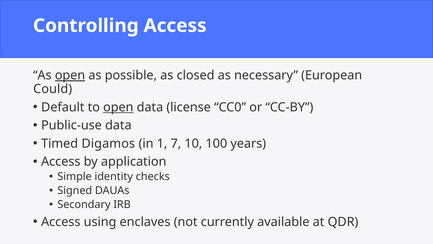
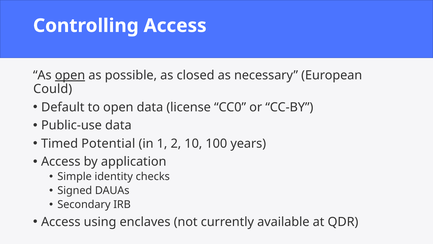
open underline: present -> none (118, 107)
Digamos: Digamos -> Potential (108, 143)
7: 7 -> 2 (176, 143)
